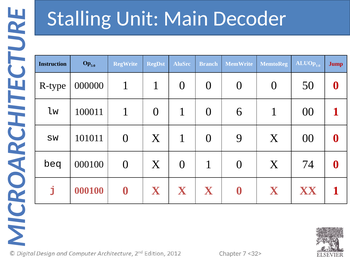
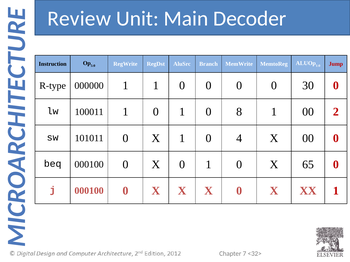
Stalling: Stalling -> Review (79, 19)
50: 50 -> 30 (308, 86)
6: 6 -> 8 (239, 112)
00 1: 1 -> 2 (336, 112)
9: 9 -> 4 (239, 138)
74: 74 -> 65 (308, 165)
